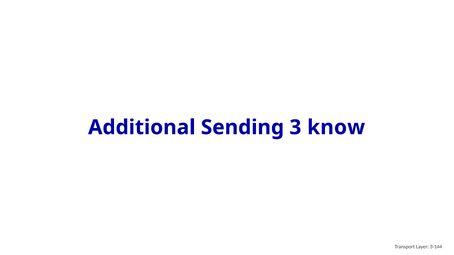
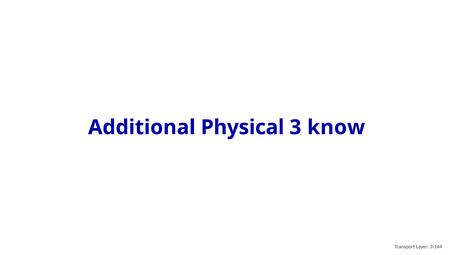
Sending: Sending -> Physical (243, 128)
